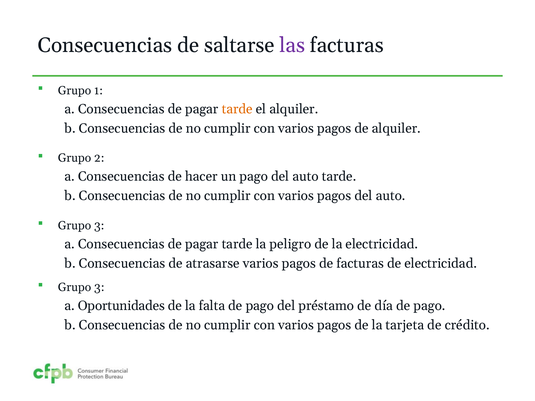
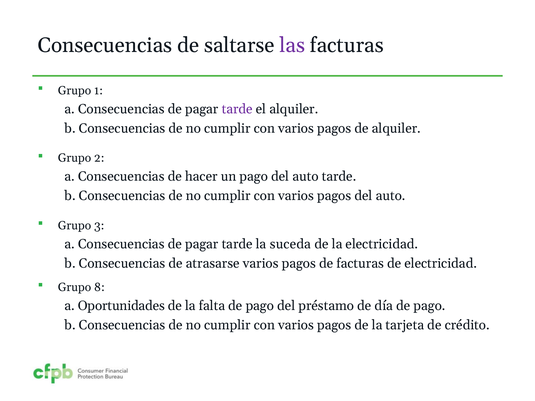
tarde colour: orange -> purple (237, 109)
peligro: peligro -> suceda (290, 244)
3: 3 -> 8 (99, 287)
